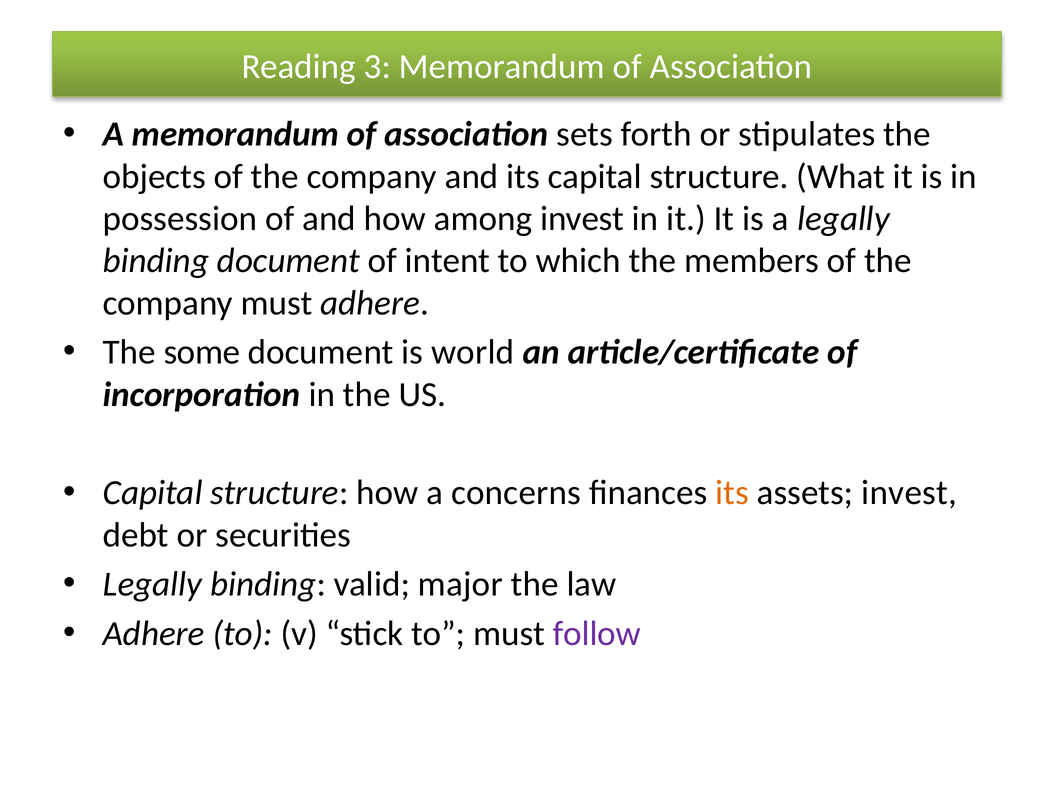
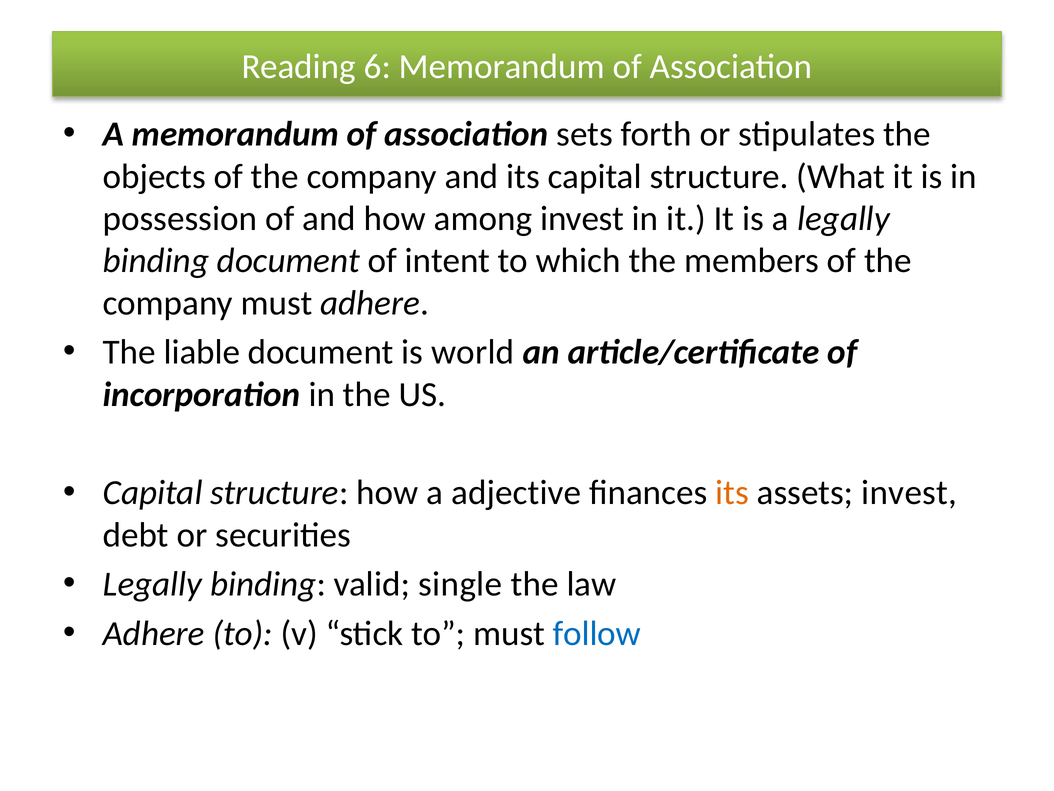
3: 3 -> 6 (377, 67)
some: some -> liable (202, 352)
concerns: concerns -> adjective (516, 493)
major: major -> single (460, 584)
follow colour: purple -> blue (597, 633)
